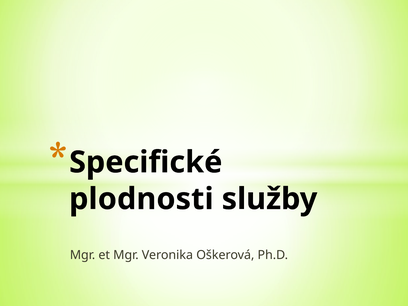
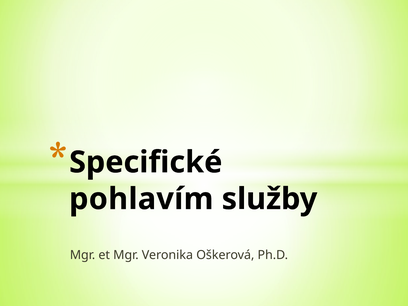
plodnosti: plodnosti -> pohlavím (141, 199)
